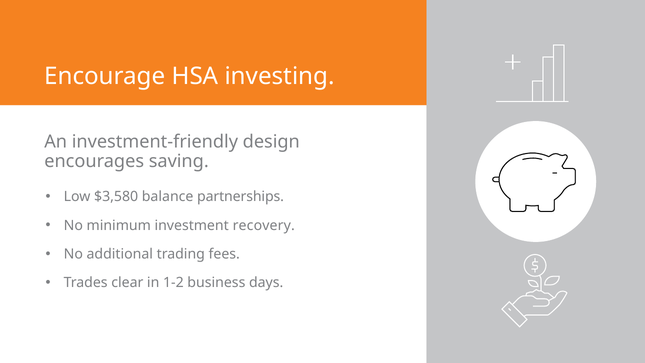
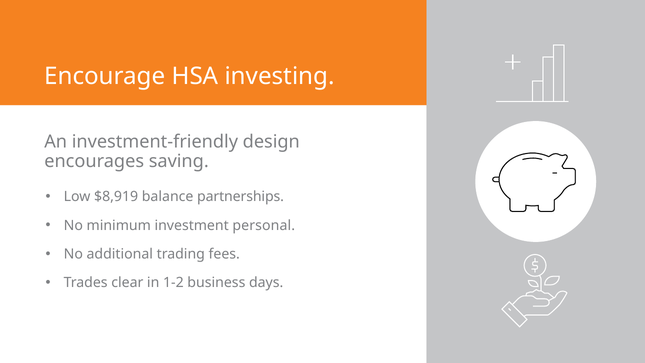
$3,580: $3,580 -> $8,919 (116, 197)
recovery: recovery -> personal (264, 225)
